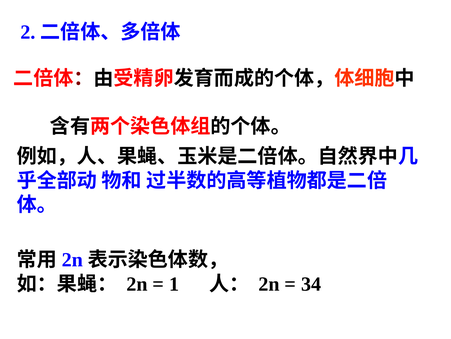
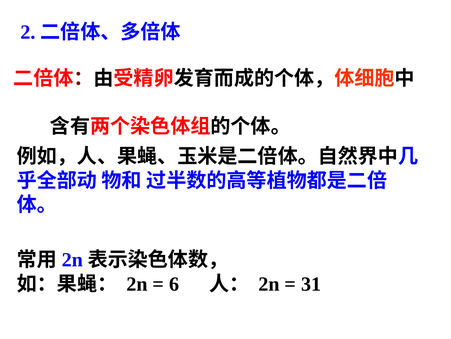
1: 1 -> 6 (174, 283)
34: 34 -> 31 (311, 283)
